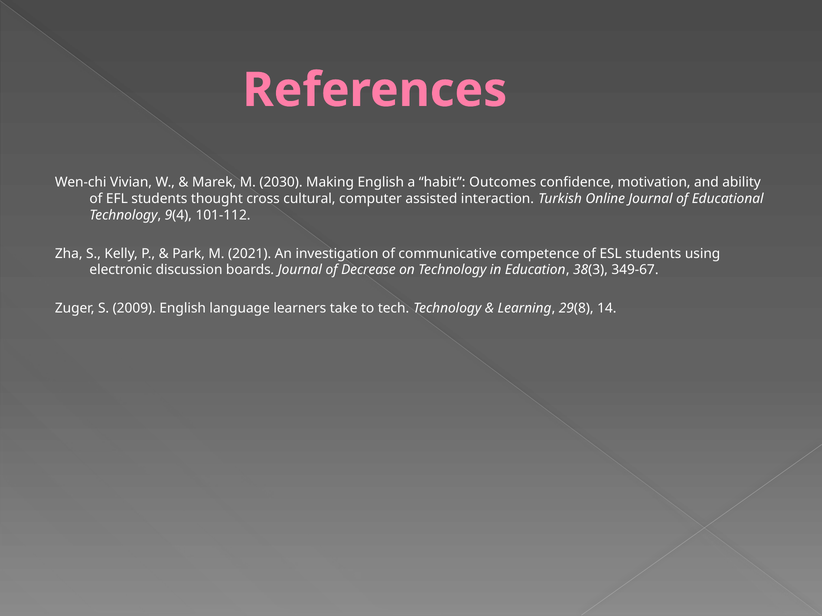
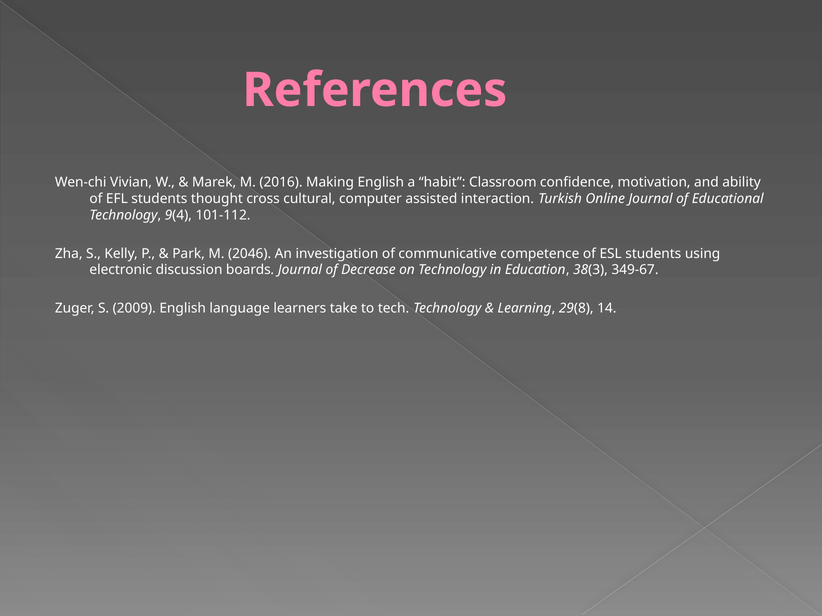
2030: 2030 -> 2016 (281, 182)
Outcomes: Outcomes -> Classroom (503, 182)
2021: 2021 -> 2046 (250, 254)
